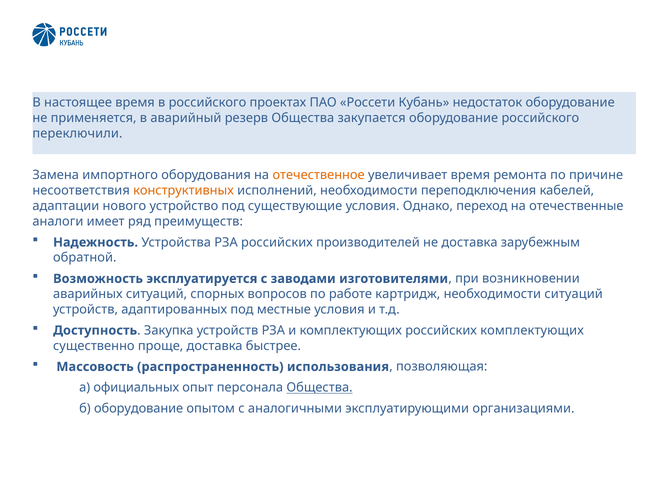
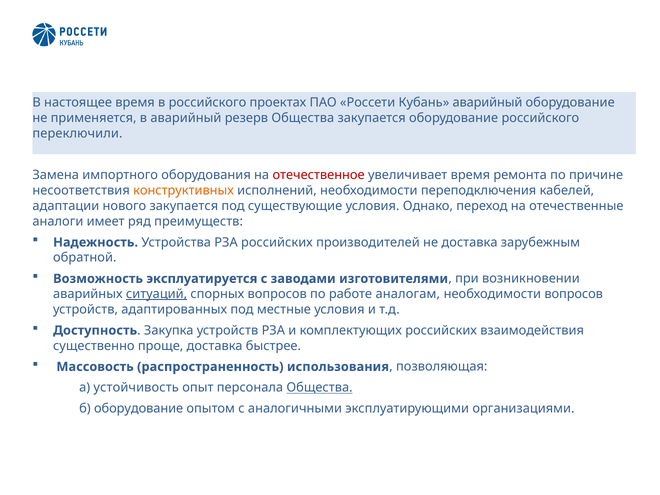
Кубань недостаток: недостаток -> аварийный (487, 103)
отечественное colour: orange -> red (319, 175)
нового устройство: устройство -> закупается (184, 206)
ситуаций underline: none -> present (157, 294)
картридж: картридж -> аналогам (408, 294)
необходимости ситуаций: ситуаций -> вопросов (574, 294)
российских комплектующих: комплектующих -> взаимодействия (532, 330)
официальных: официальных -> устойчивость (136, 388)
